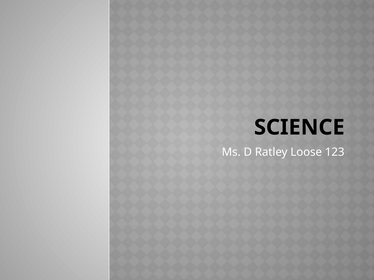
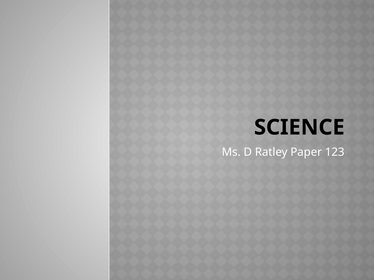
Loose: Loose -> Paper (306, 152)
